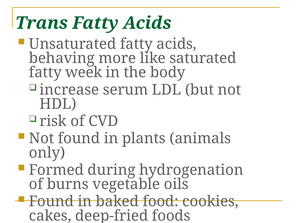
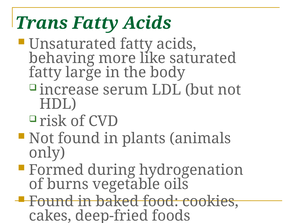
week: week -> large (84, 72)
